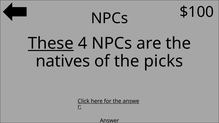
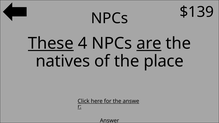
$100: $100 -> $139 (197, 12)
are underline: none -> present (149, 43)
picks: picks -> place (164, 61)
